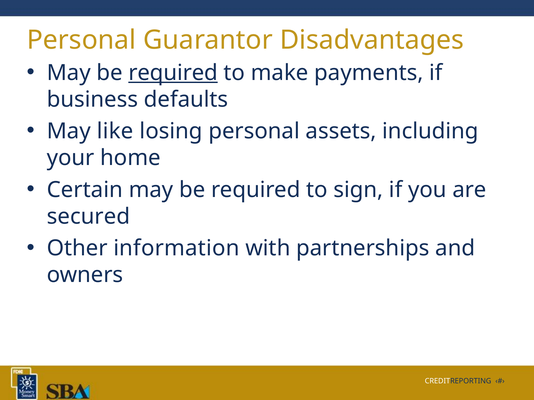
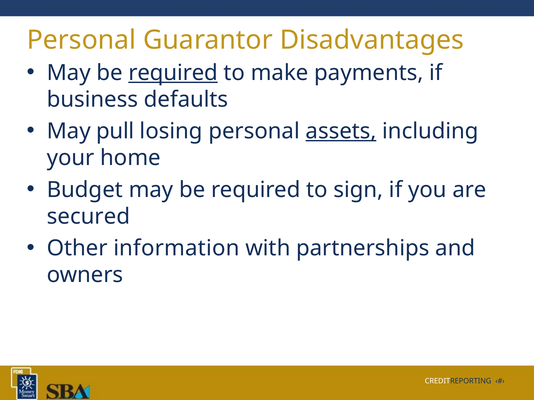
like: like -> pull (115, 131)
assets underline: none -> present (341, 131)
Certain: Certain -> Budget (85, 190)
